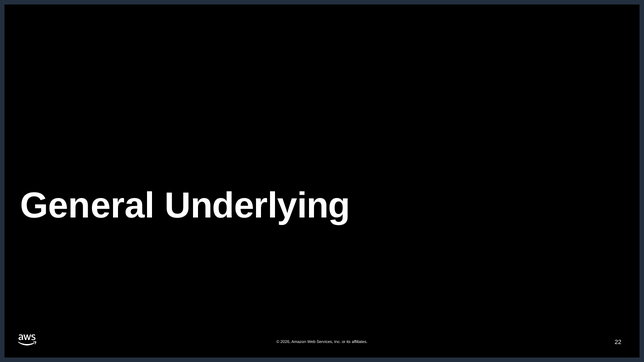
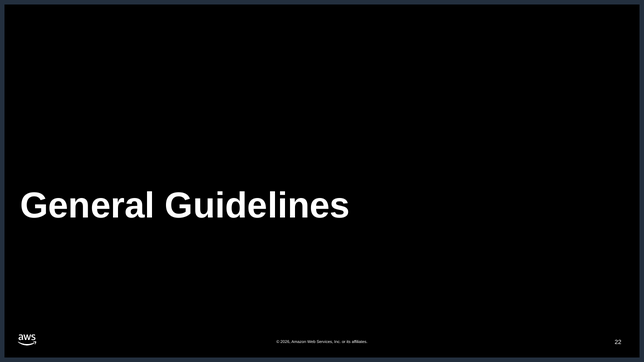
Underlying: Underlying -> Guidelines (258, 206)
